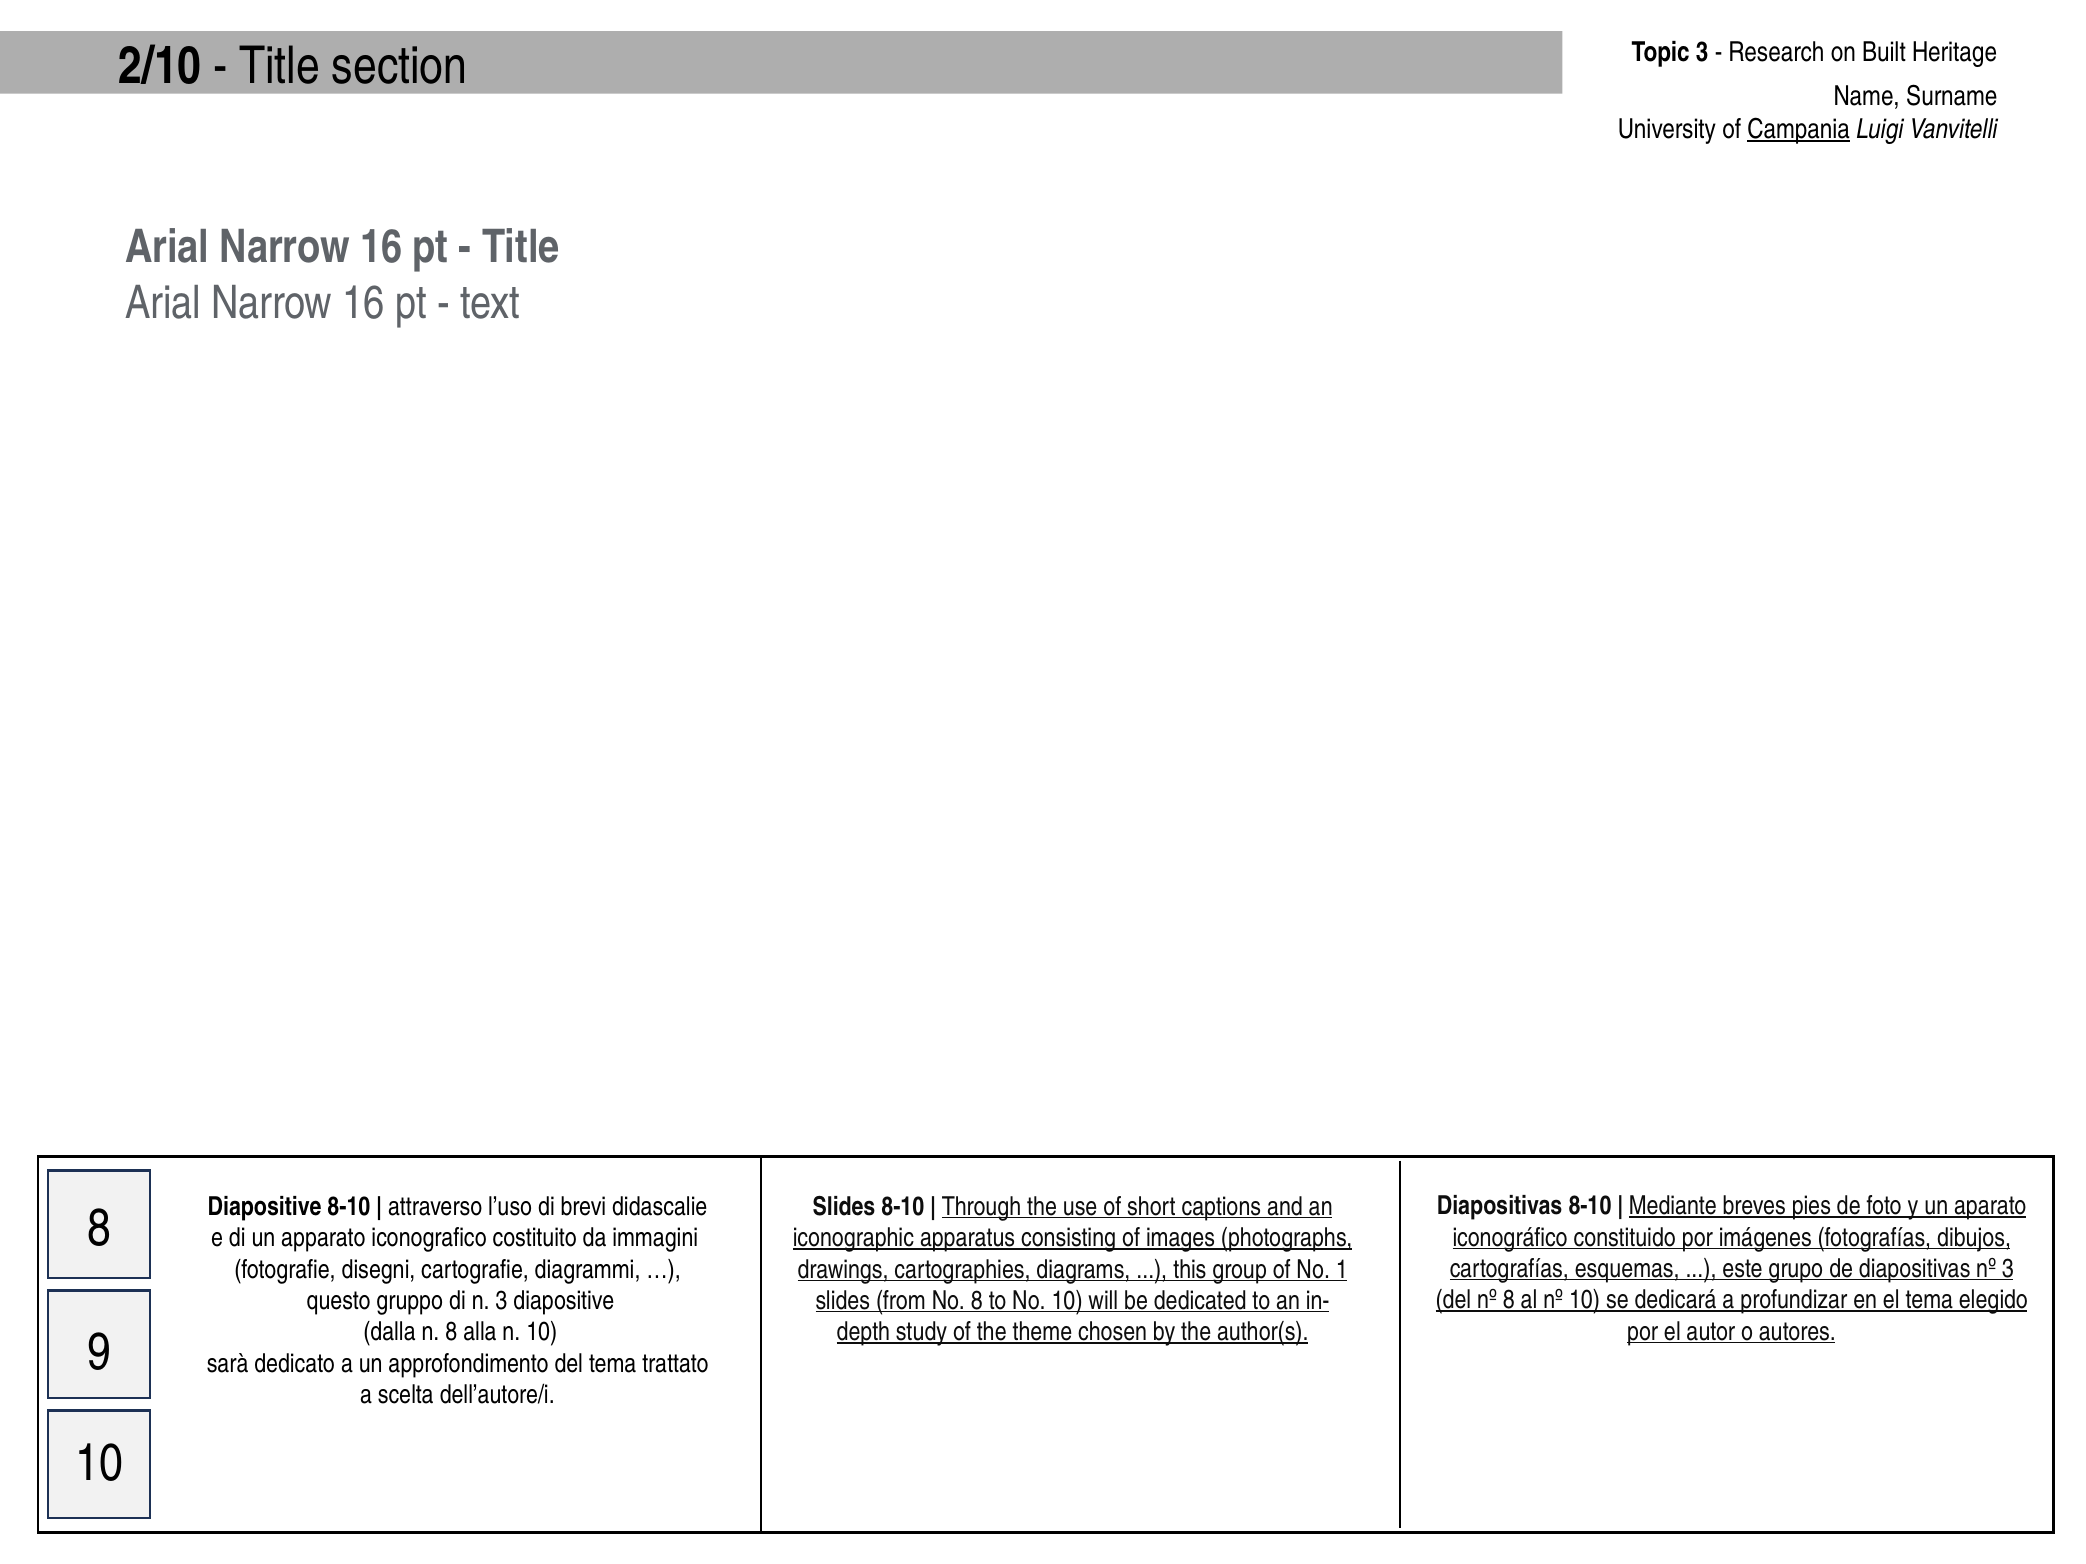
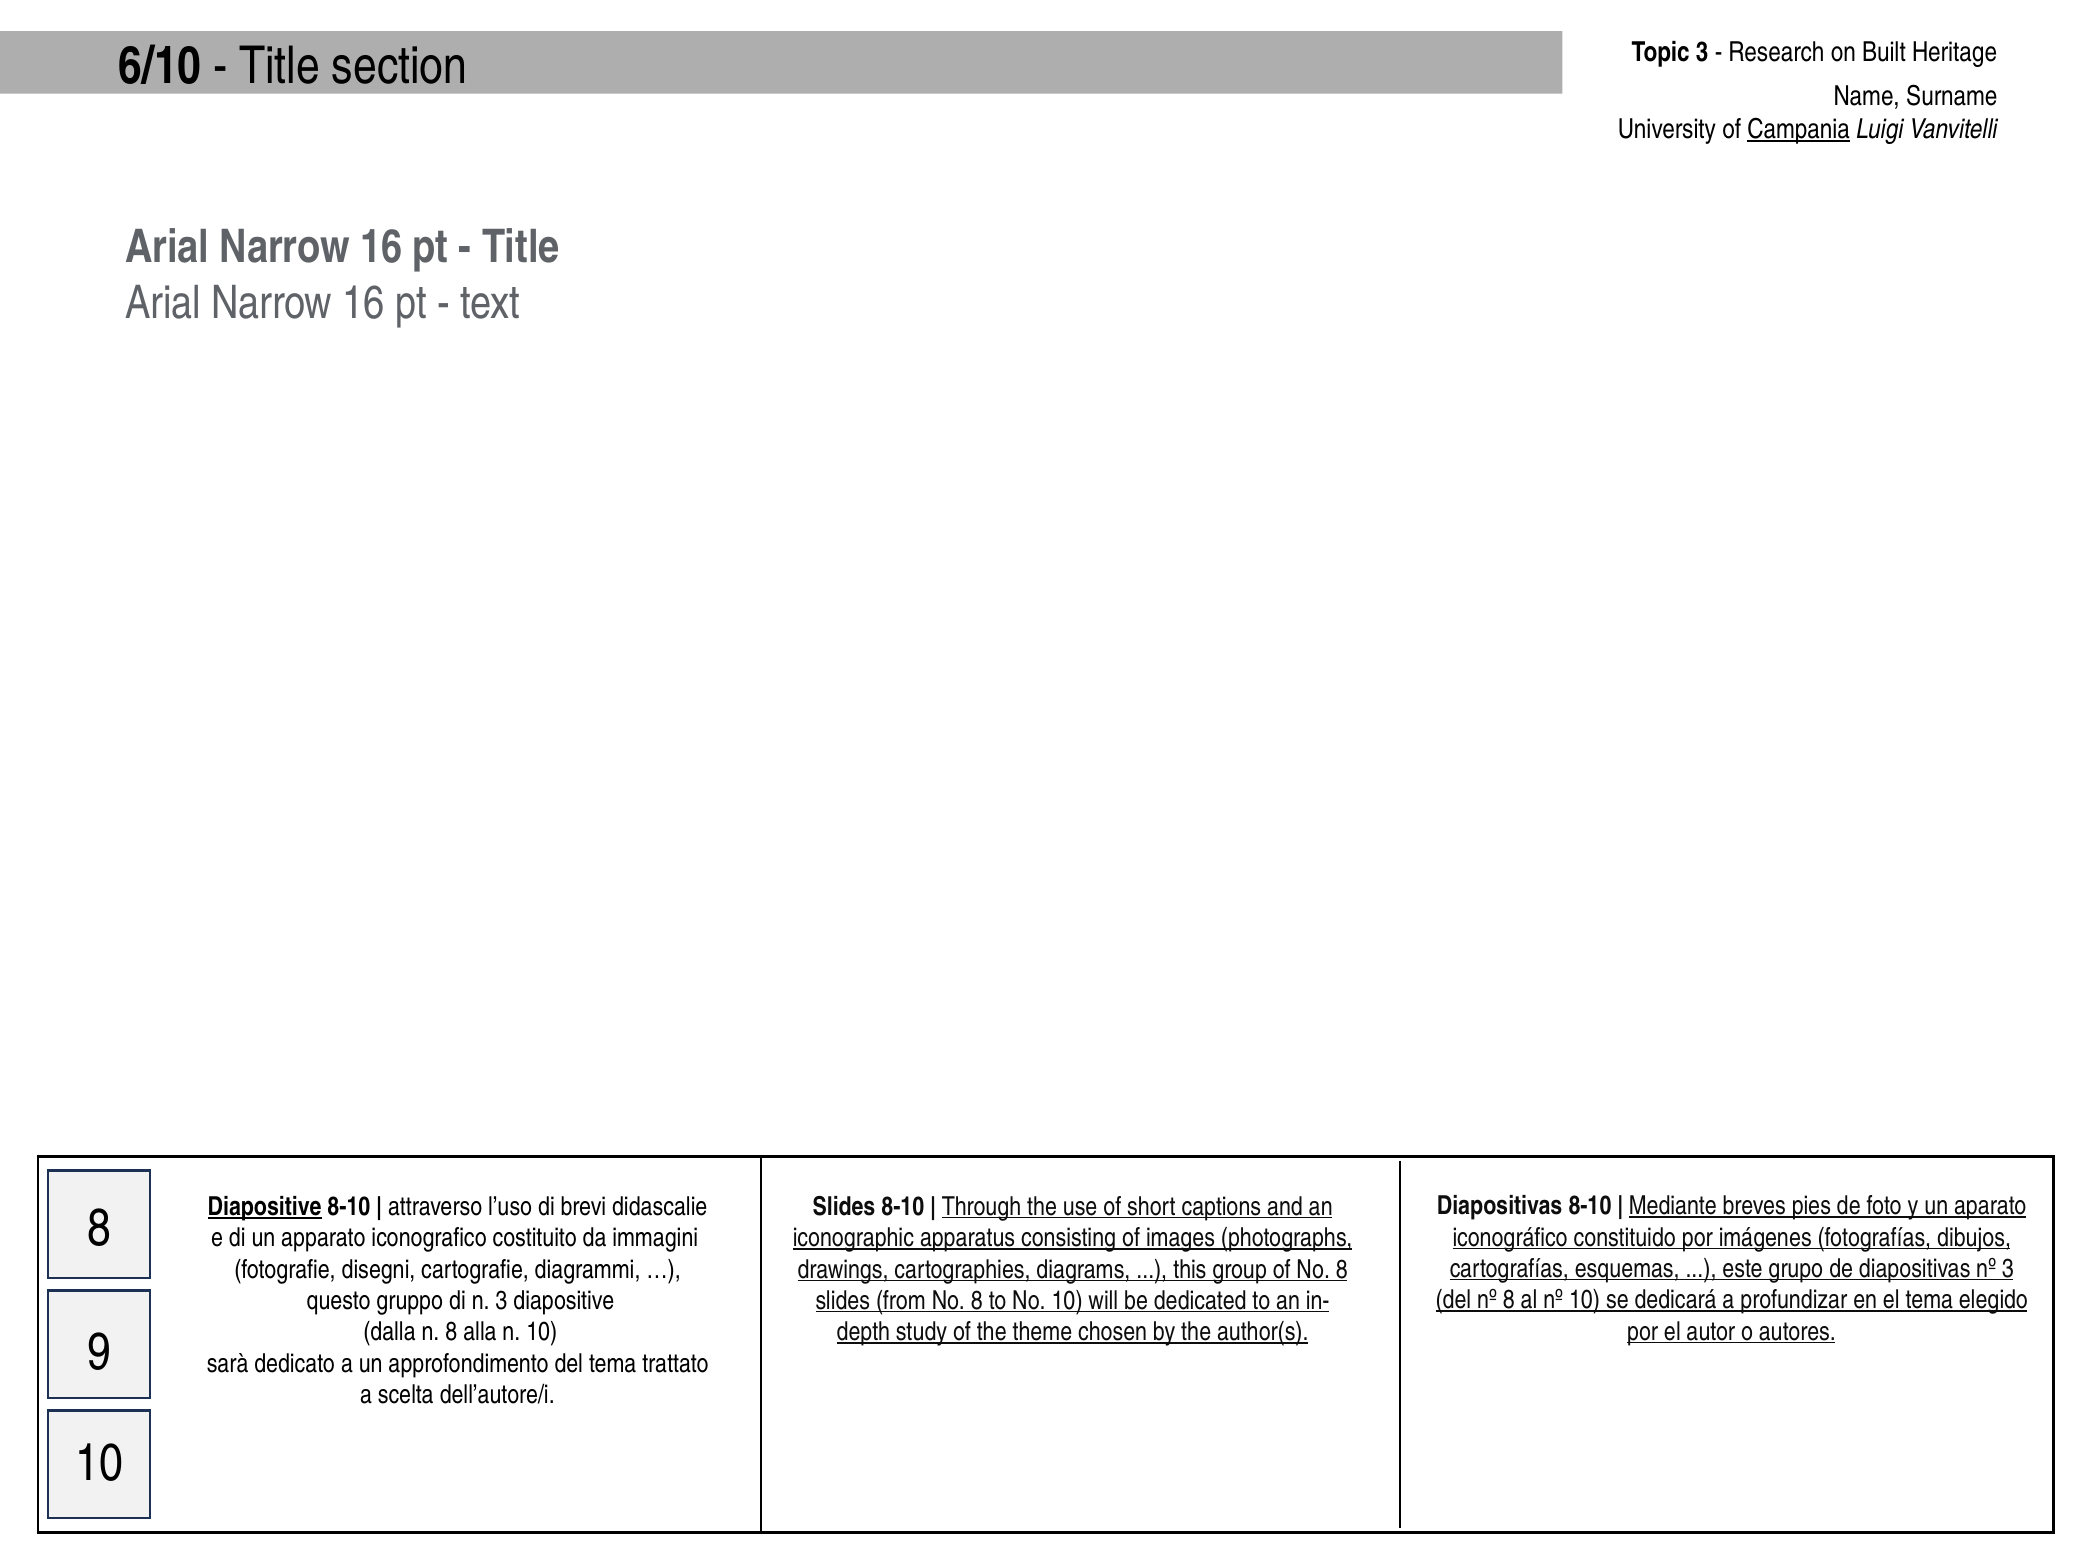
2/10: 2/10 -> 6/10 (160, 66)
Diapositive underline: none -> present (265, 1207)
of No 1: 1 -> 8 (1342, 1270)
